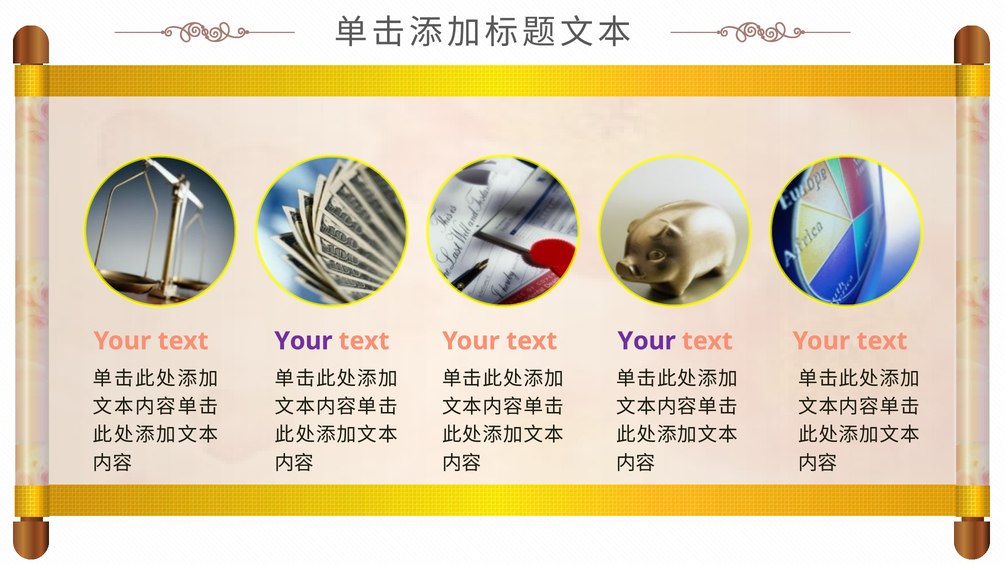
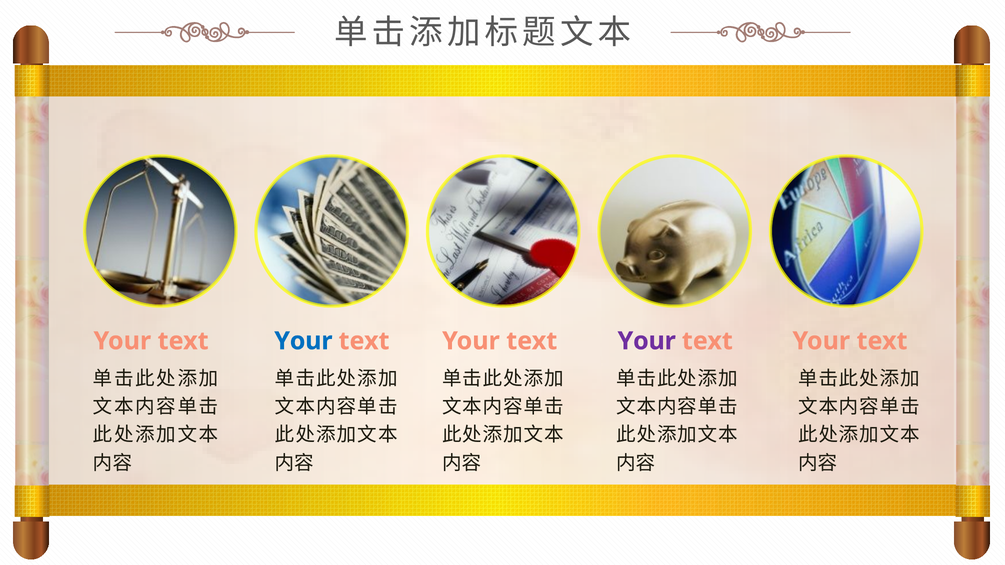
Your colour: purple -> blue (303, 341)
